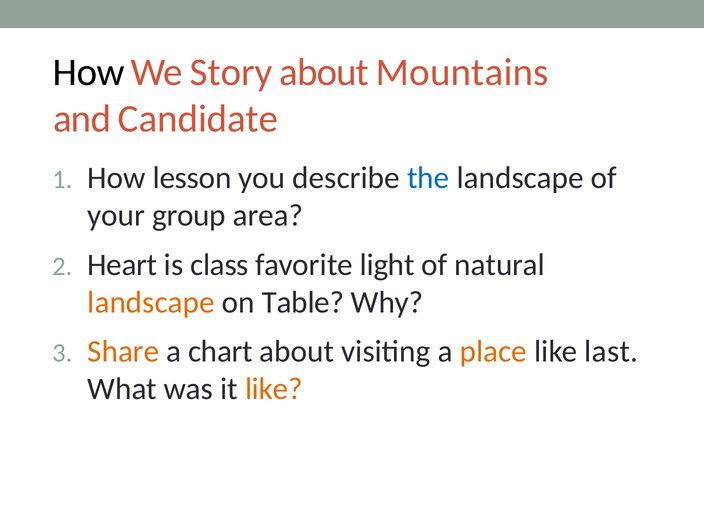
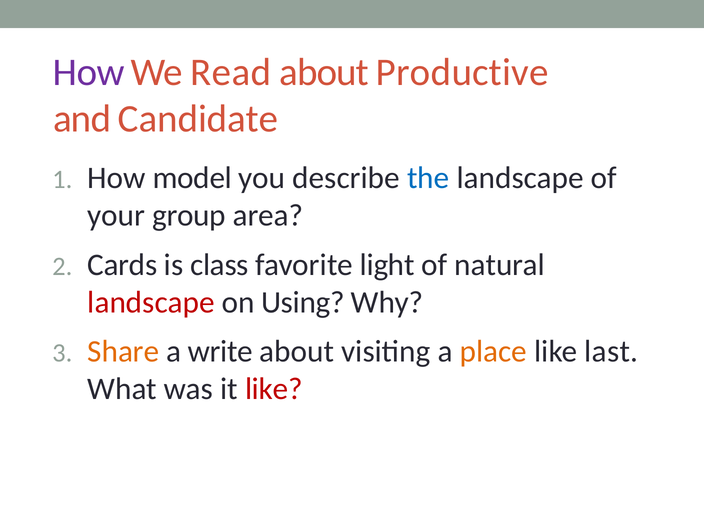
How colour: black -> purple (89, 72)
Story: Story -> Read (231, 72)
Mountains: Mountains -> Productive (462, 72)
lesson: lesson -> model (192, 178)
Heart: Heart -> Cards (122, 265)
landscape colour: orange -> red (151, 302)
Table: Table -> Using (303, 302)
chart: chart -> write (220, 352)
like colour: orange -> red (274, 389)
